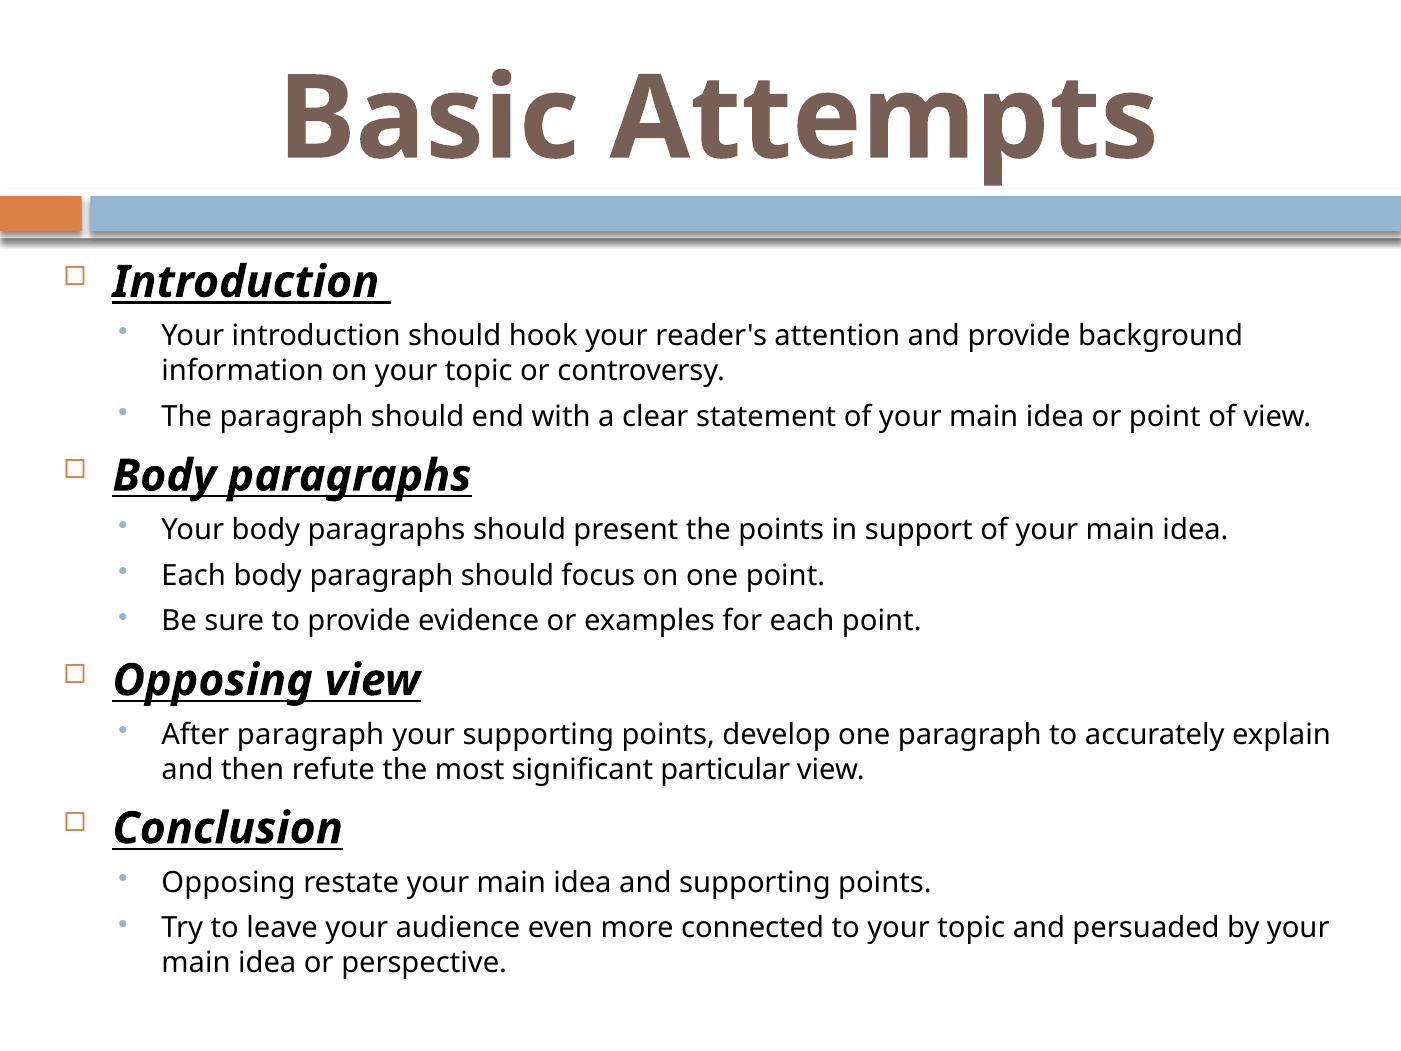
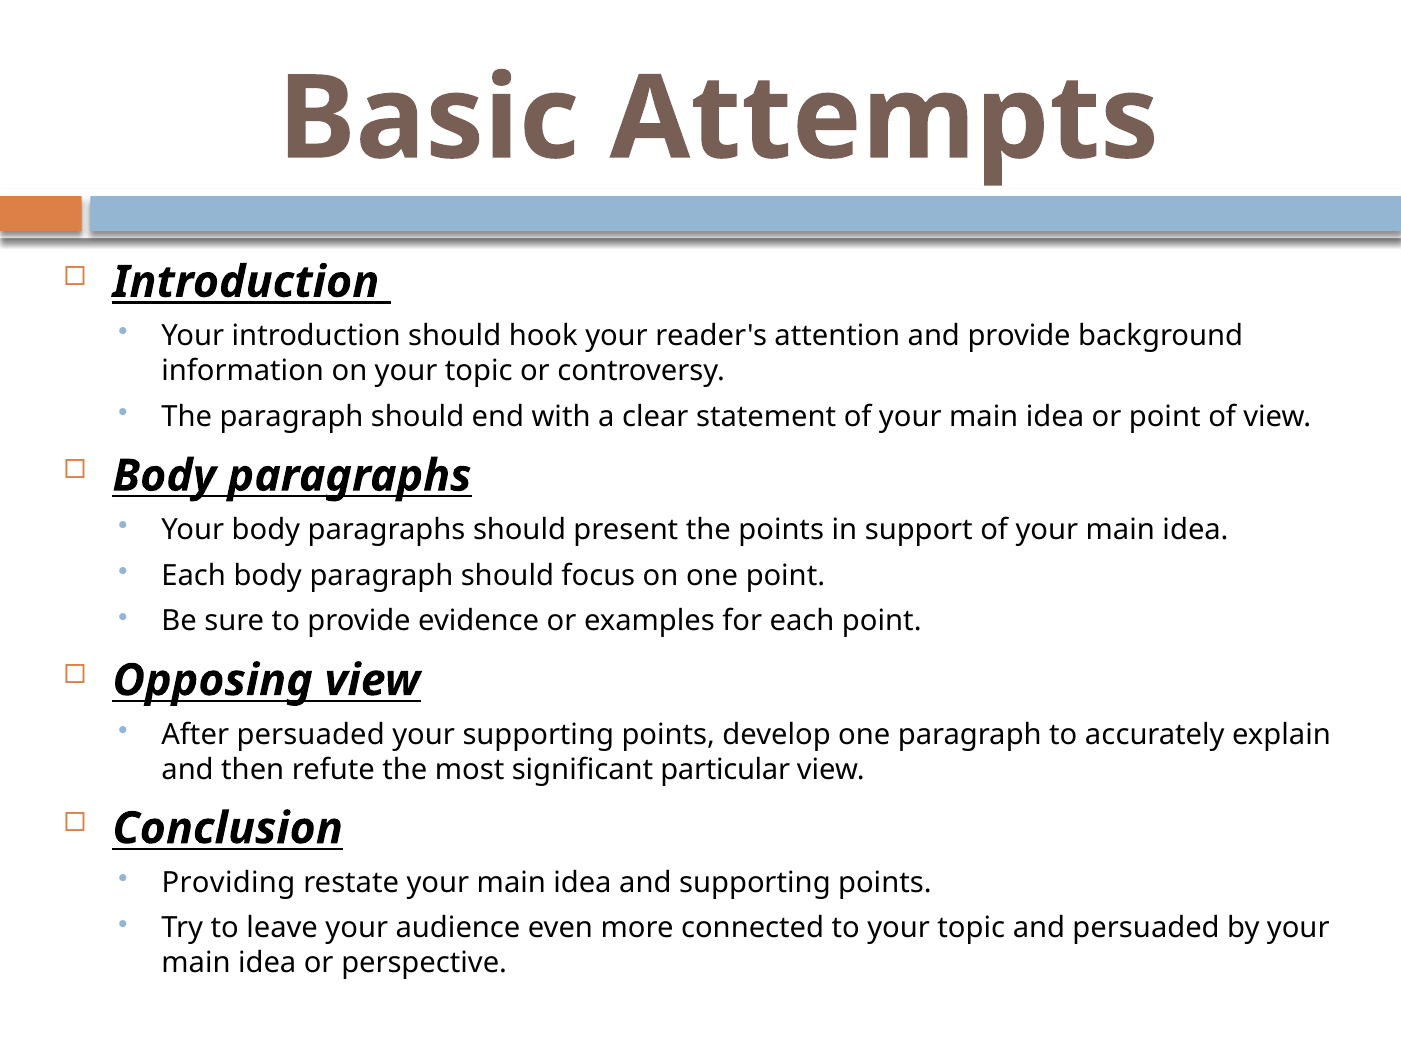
After paragraph: paragraph -> persuaded (311, 734)
Opposing: Opposing -> Providing (228, 882)
